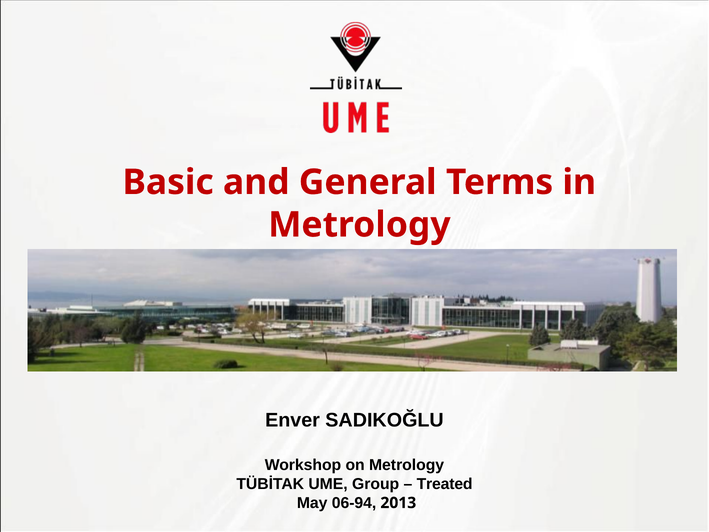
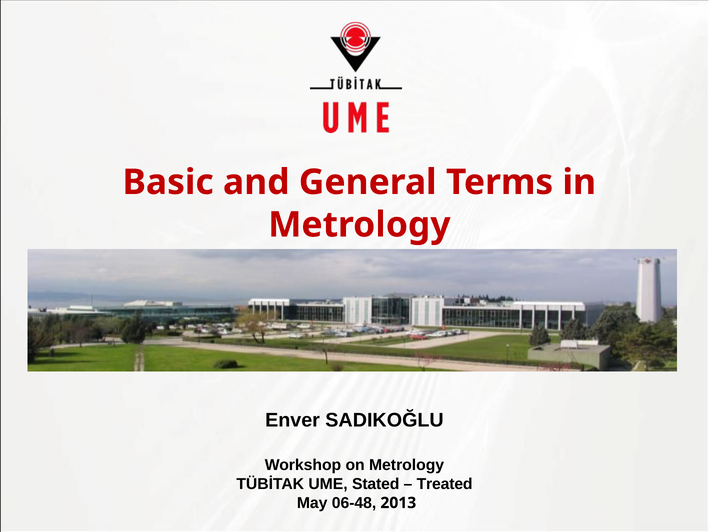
Group: Group -> Stated (376, 484)
06-94: 06-94 -> 06-48 (354, 503)
